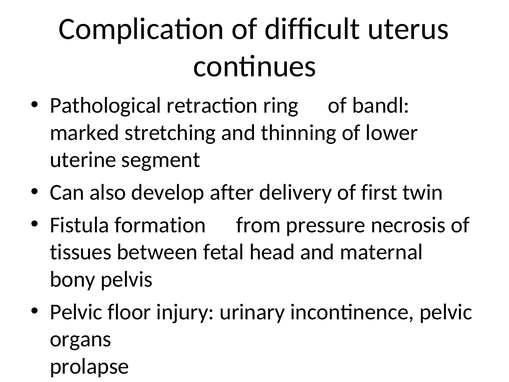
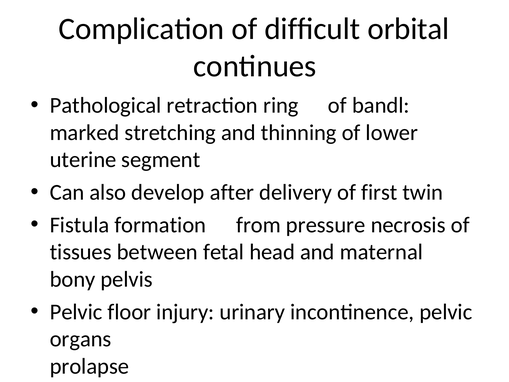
uterus: uterus -> orbital (408, 29)
